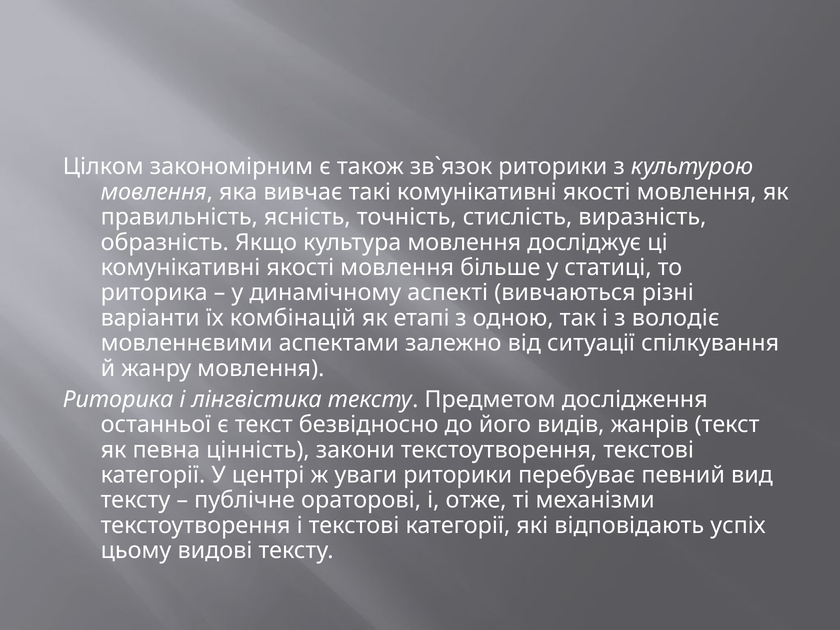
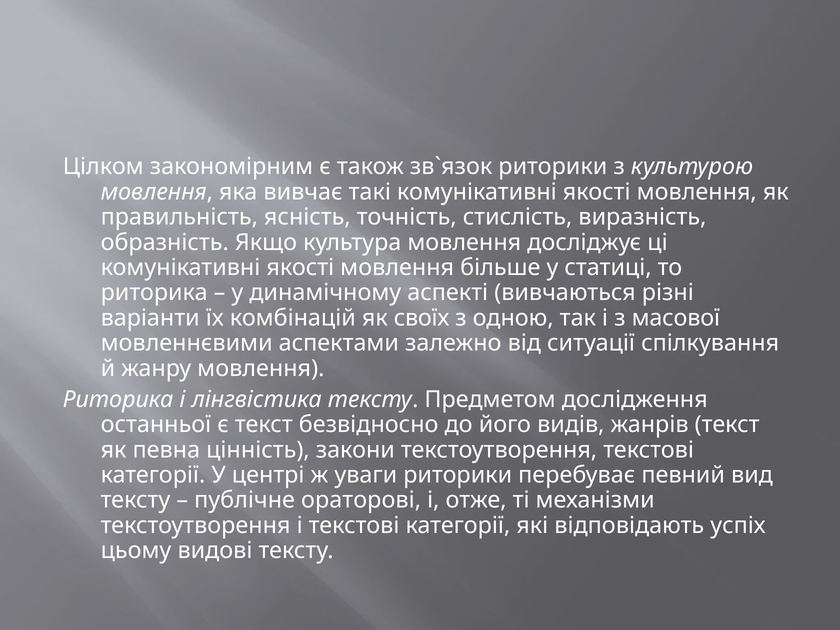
етапі: етапі -> своїх (422, 318)
володіє: володіє -> масової (676, 318)
